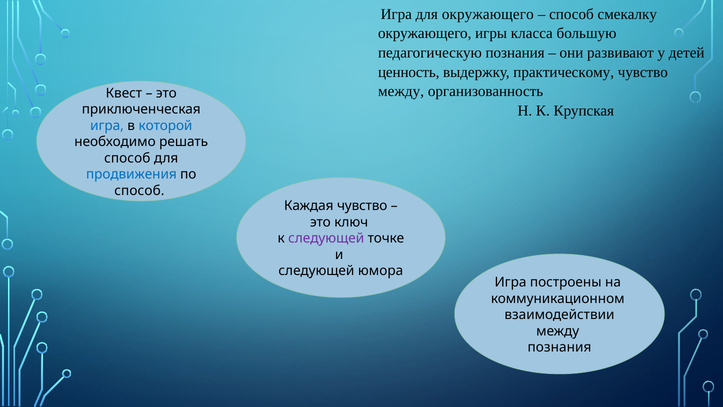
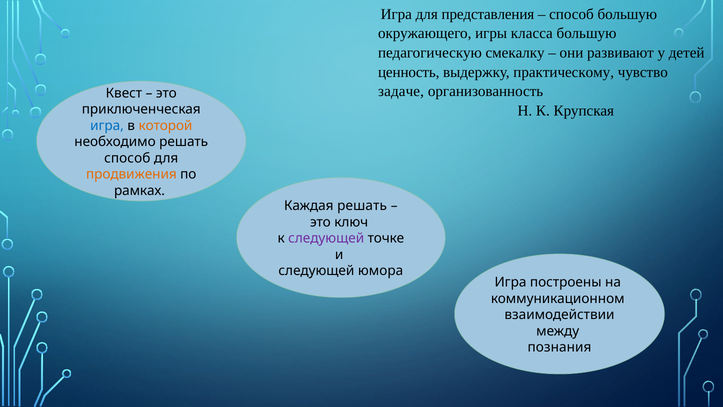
для окружающего: окружающего -> представления (488, 14)
способ смекалку: смекалку -> большую (627, 14)
педагогическую познания: познания -> смекалку (515, 53)
между: между -> задаче (401, 91)
которой colour: blue -> orange (165, 126)
продвижения colour: blue -> orange (131, 174)
способ: способ -> рамках (139, 191)
Каждая чувство: чувство -> решать (362, 206)
